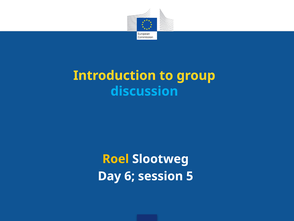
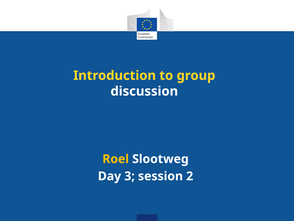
discussion colour: light blue -> white (144, 91)
6: 6 -> 3 (130, 176)
5: 5 -> 2 (190, 176)
